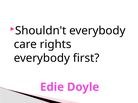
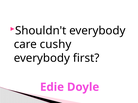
rights: rights -> cushy (56, 45)
